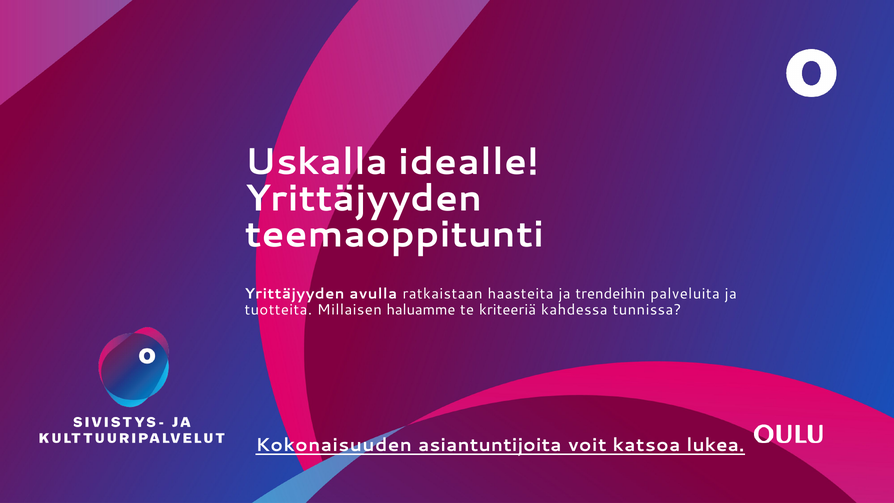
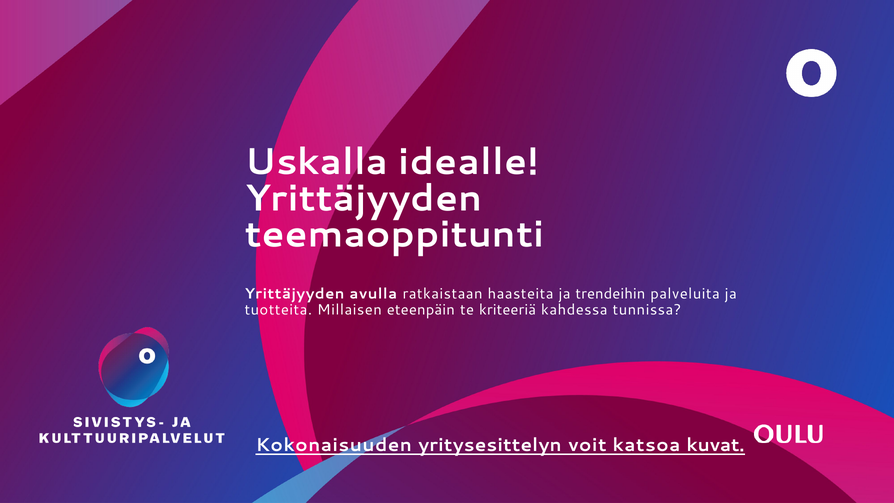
haluamme: haluamme -> eteenpäin (421, 310)
asiantuntijoita: asiantuntijoita -> yritysesittelyn (490, 445)
lukea: lukea -> kuvat (715, 445)
